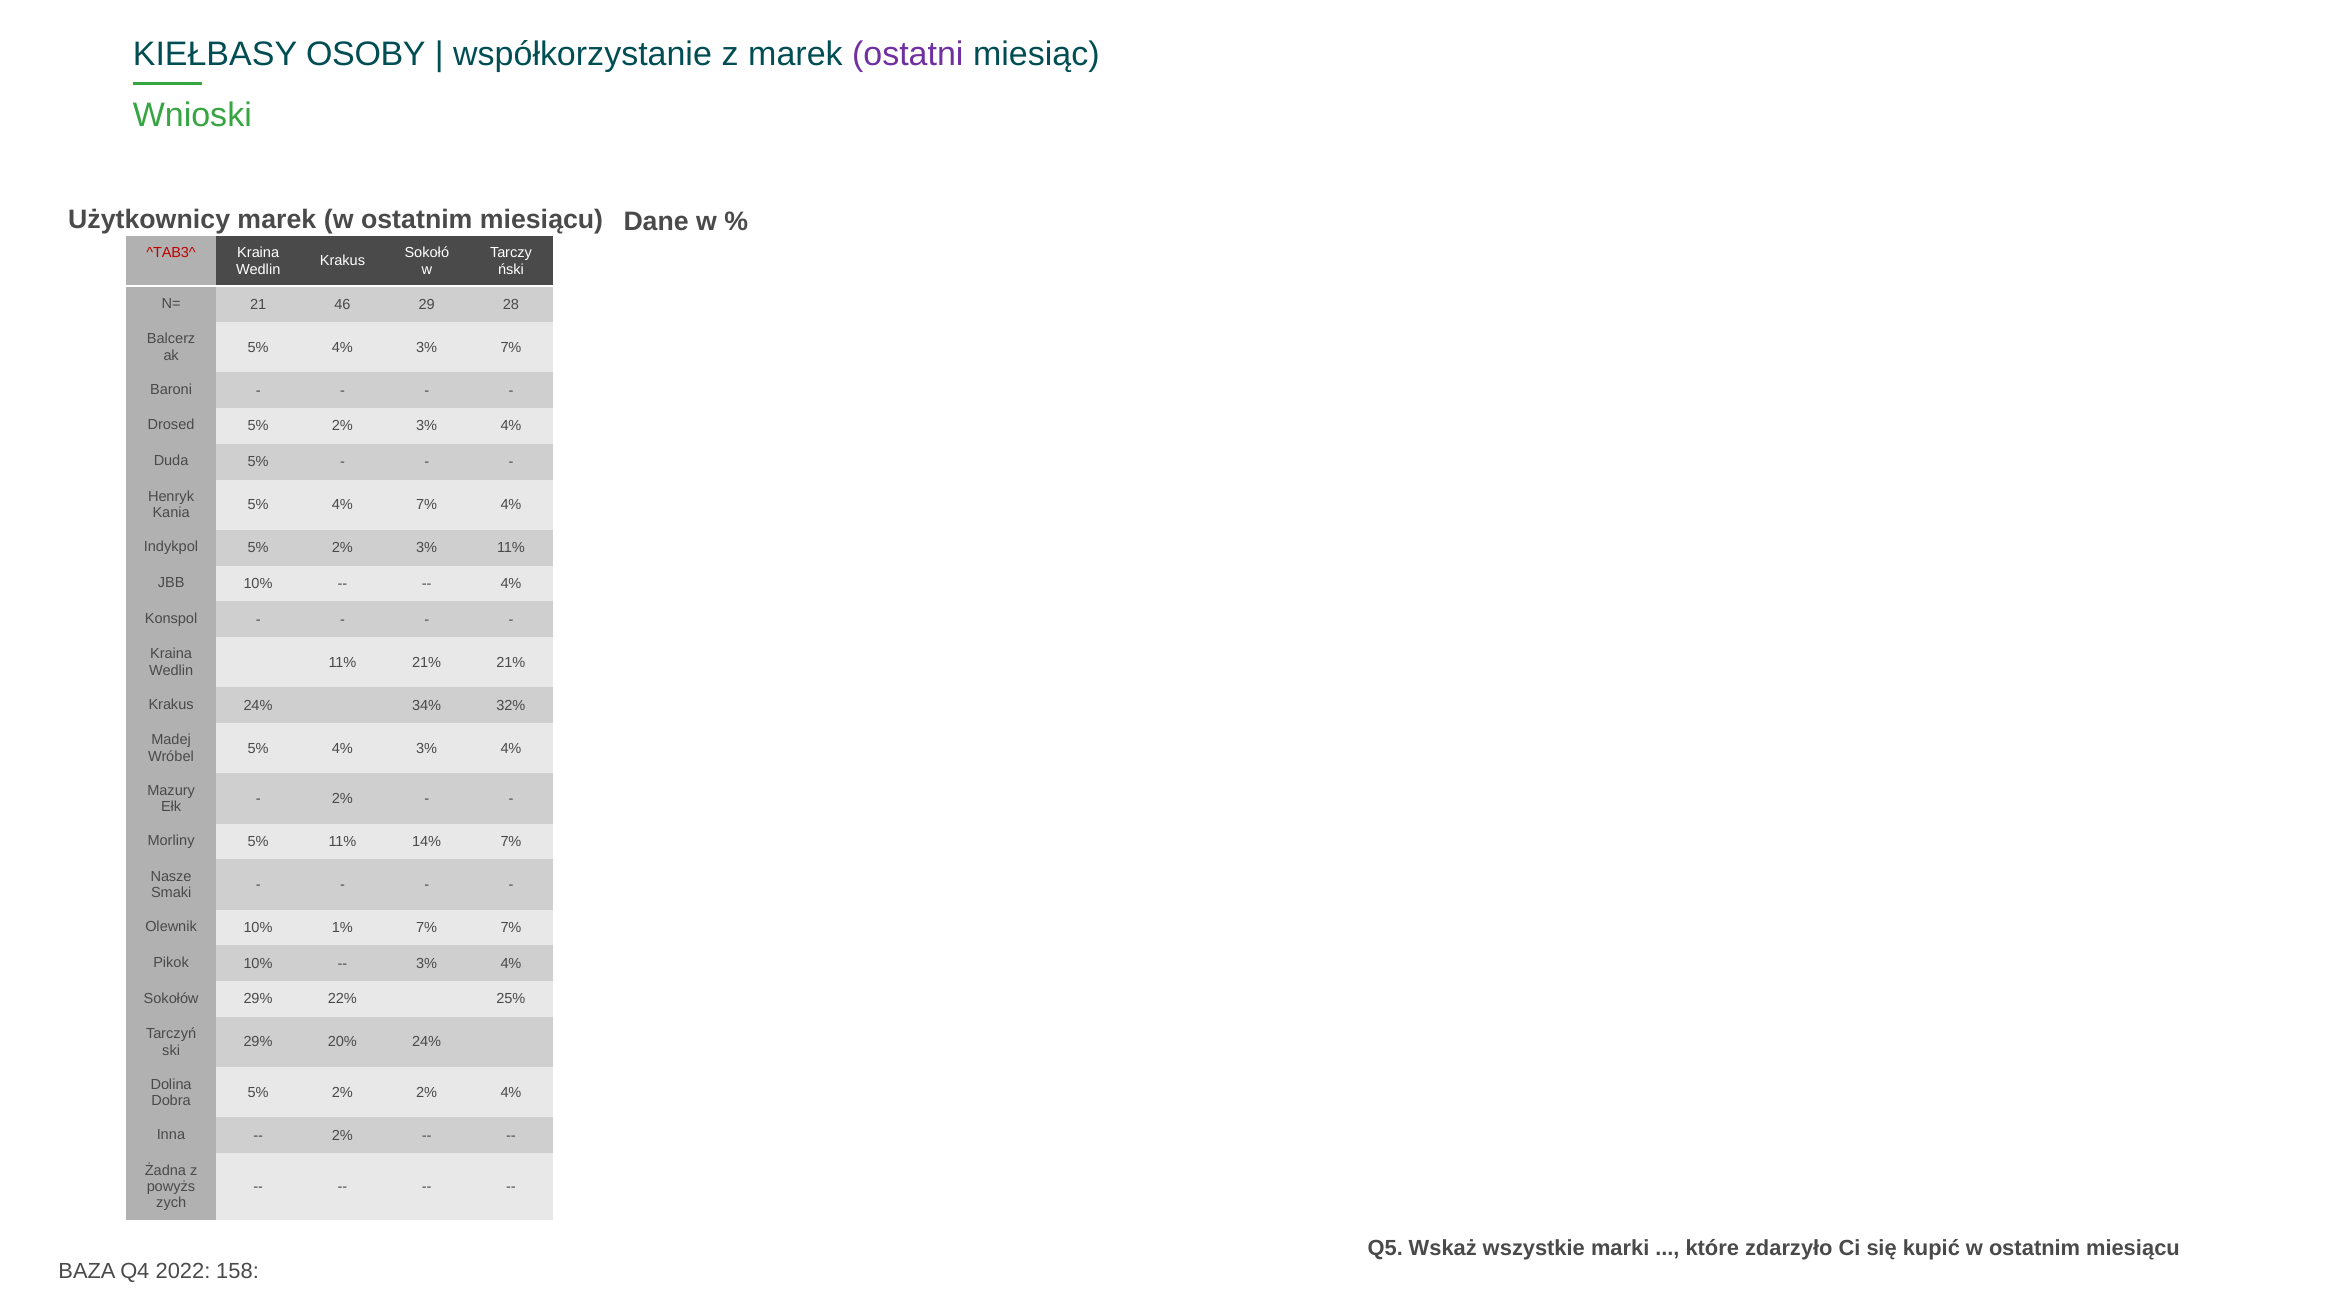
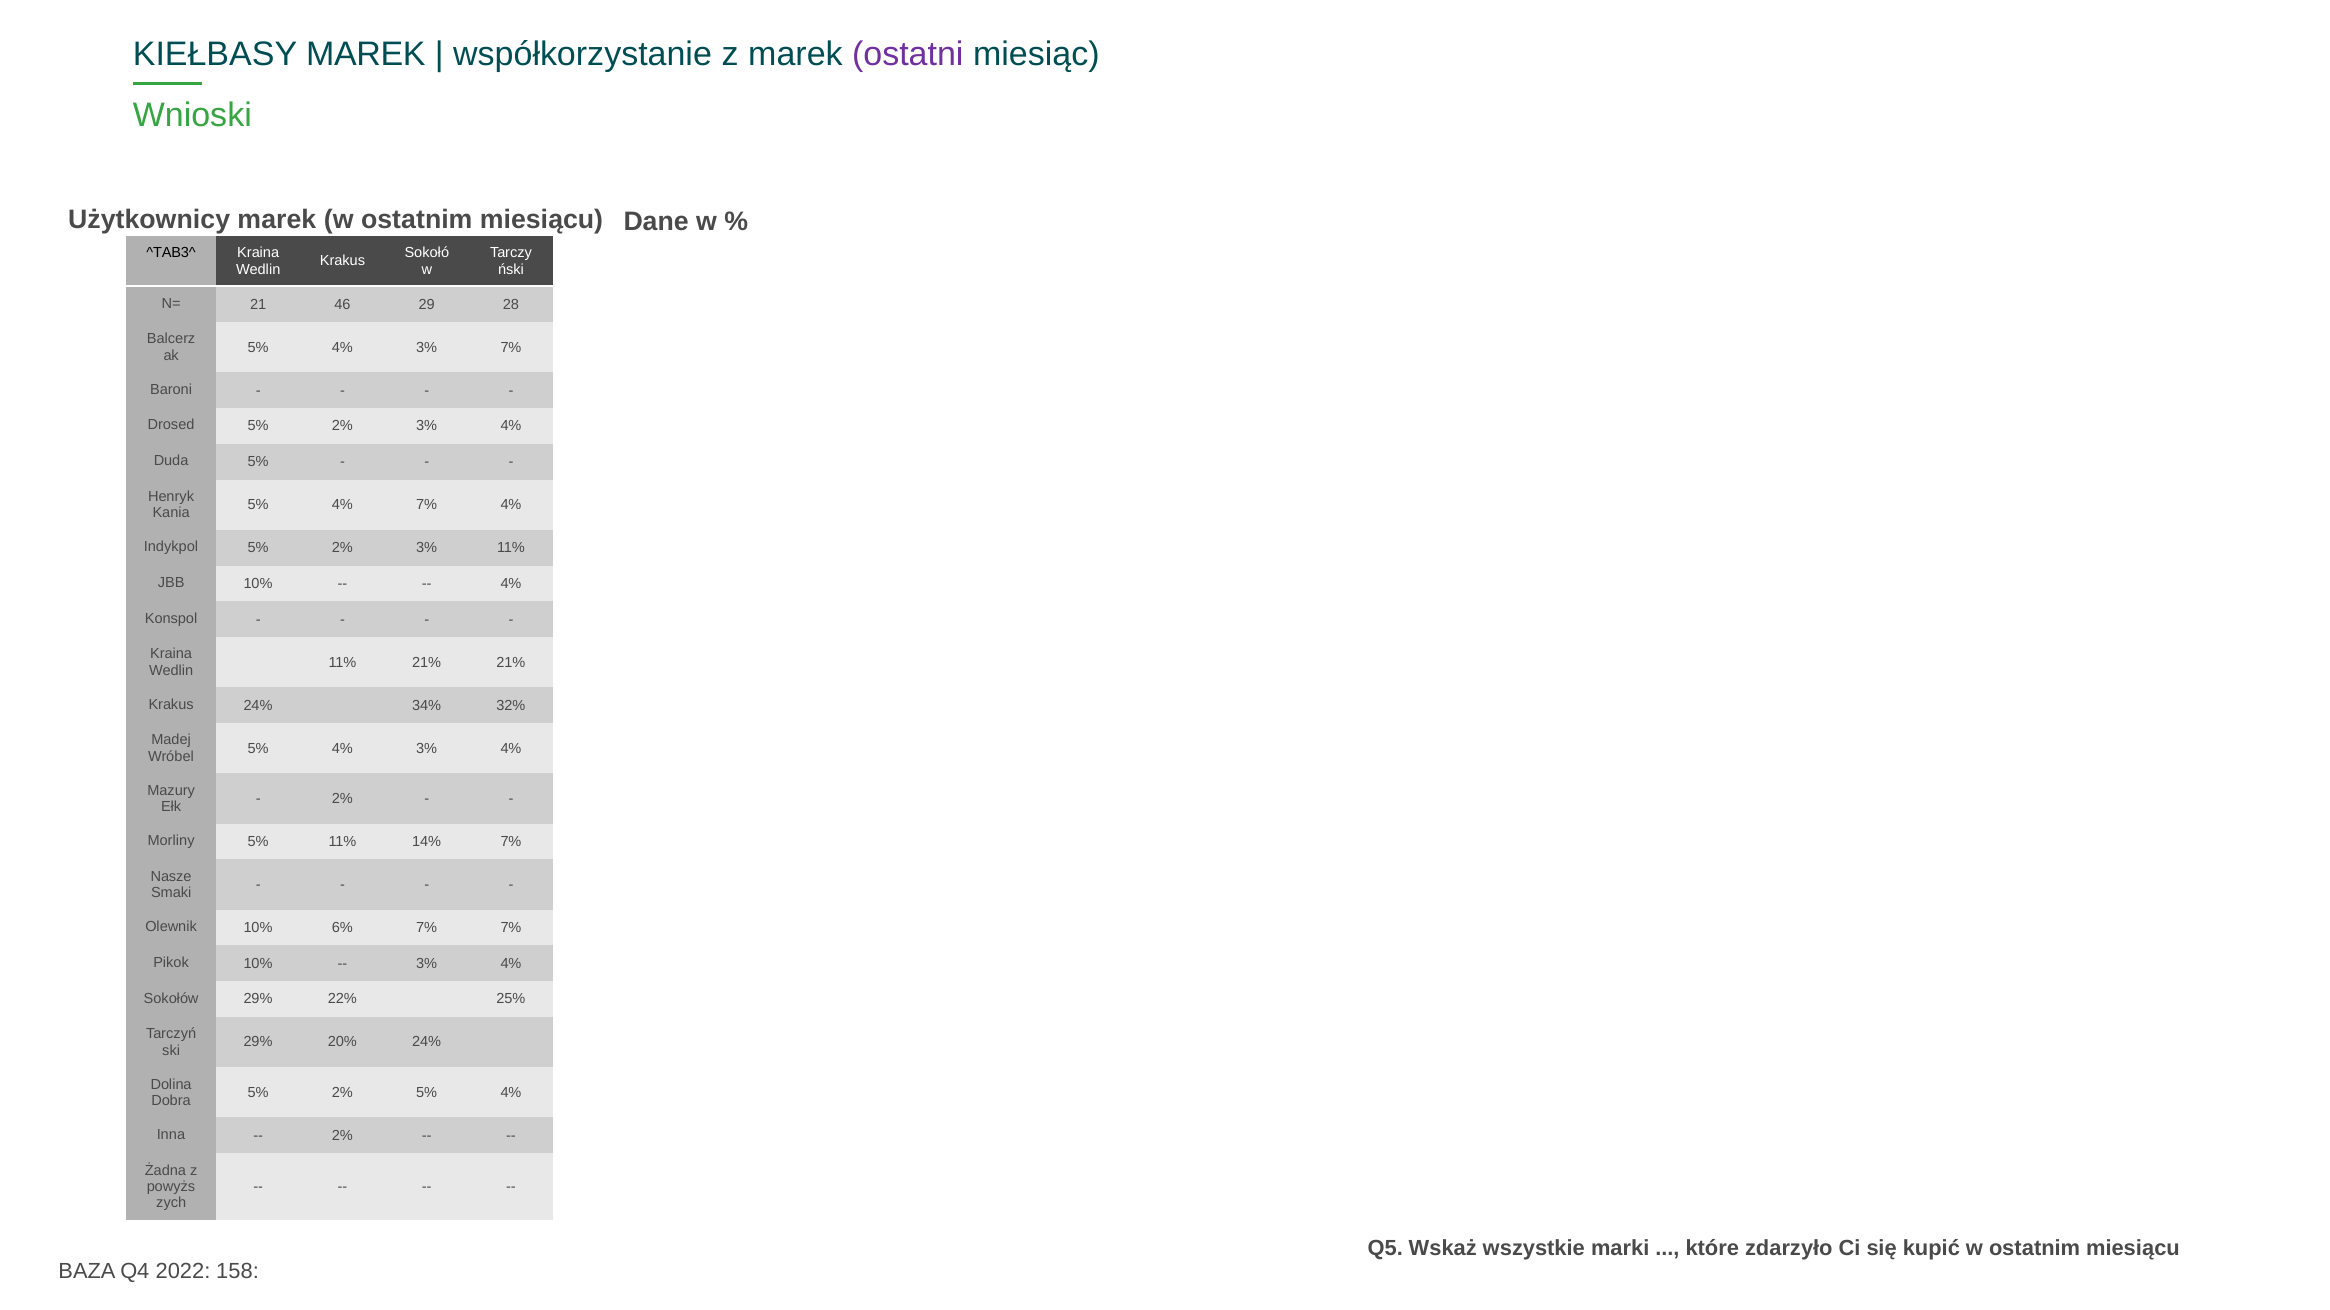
KIEŁBASY OSOBY: OSOBY -> MAREK (366, 54)
^TAB3^ colour: red -> black (171, 253)
1%: 1% -> 6% (342, 928)
2% 2%: 2% -> 5% (427, 1093)
